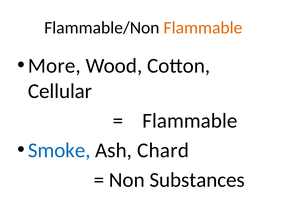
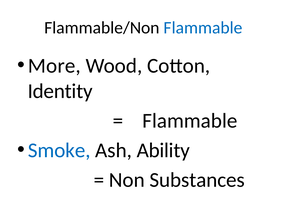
Flammable colour: orange -> blue (203, 28)
Cellular: Cellular -> Identity (60, 91)
Chard: Chard -> Ability (163, 150)
